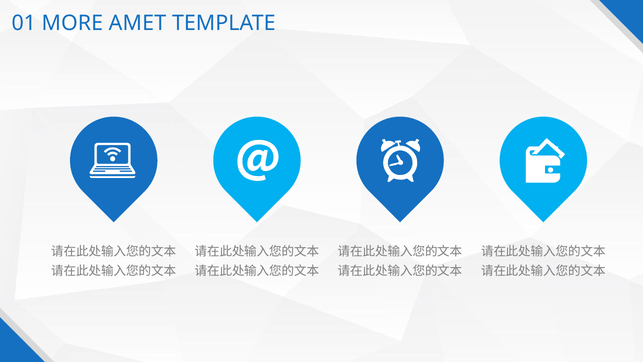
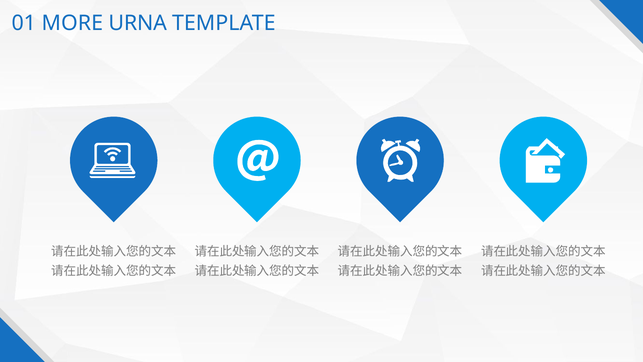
AMET: AMET -> URNA (138, 23)
